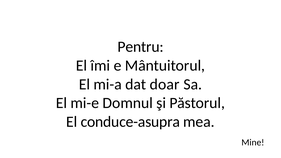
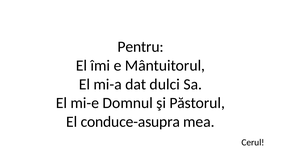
doar: doar -> dulci (165, 84)
Mine: Mine -> Cerul (253, 143)
